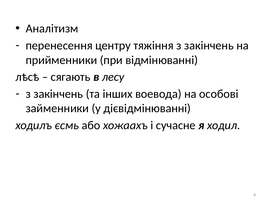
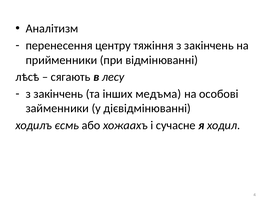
воевода: воевода -> медъма (158, 94)
